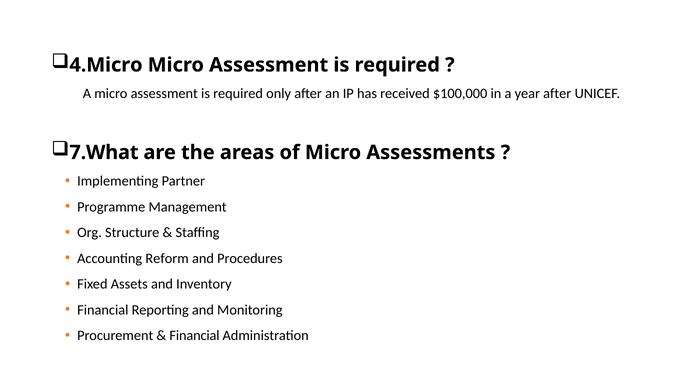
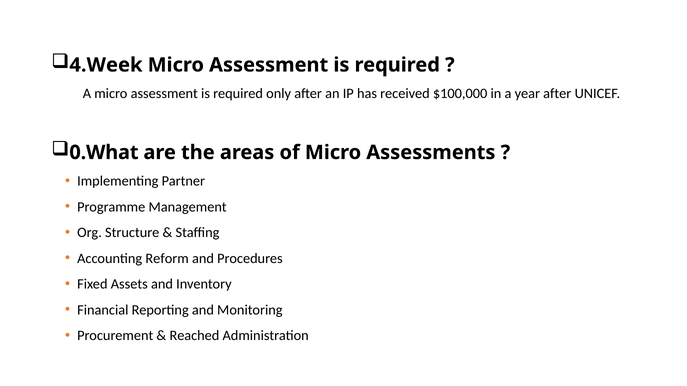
4.Micro: 4.Micro -> 4.Week (106, 65)
7.What: 7.What -> 0.What (104, 153)
Financial: Financial -> Reached (194, 336)
